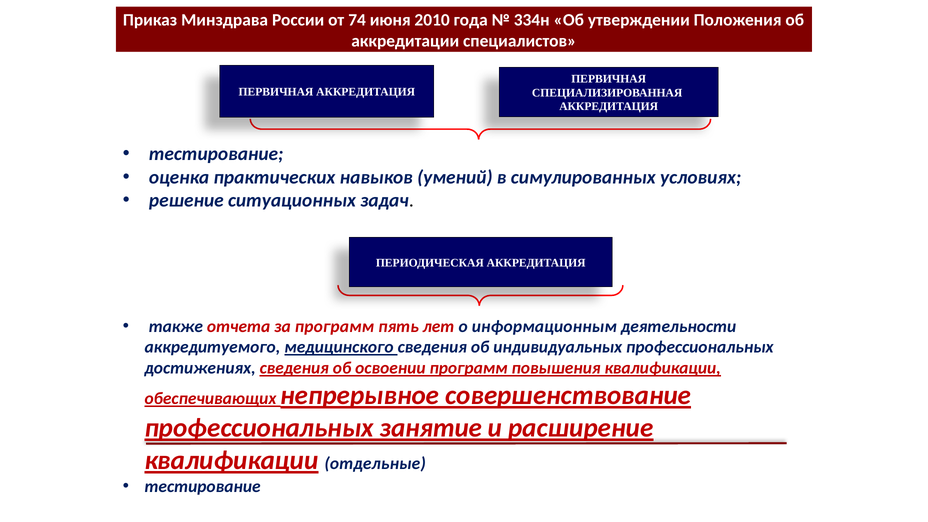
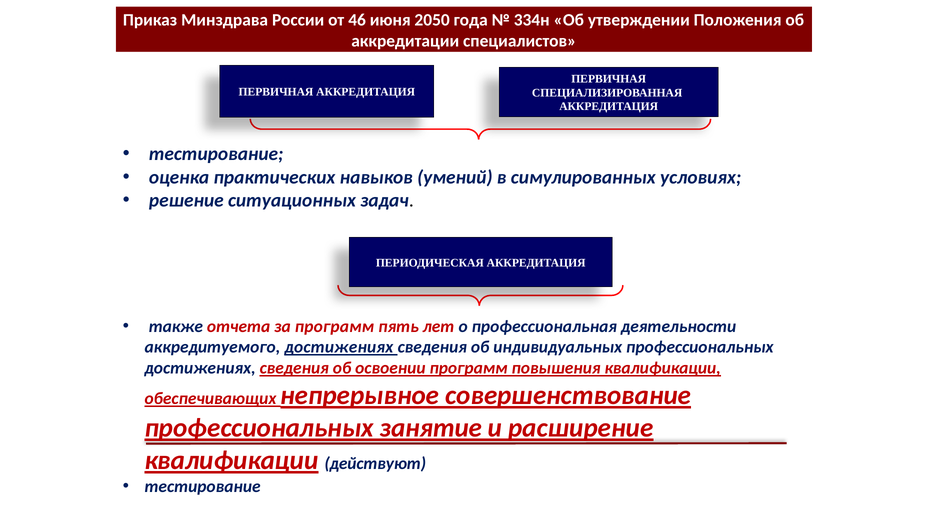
74: 74 -> 46 (357, 20)
2010: 2010 -> 2050 (432, 20)
информационным: информационным -> профессиональная (544, 326)
аккредитуемого медицинского: медицинского -> достижениях (339, 347)
отдельные: отдельные -> действуют (375, 464)
